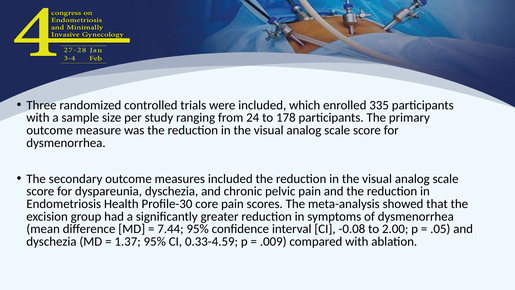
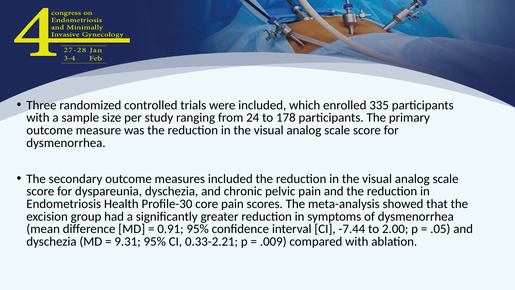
7.44: 7.44 -> 0.91 (170, 229)
-0.08: -0.08 -> -7.44 (352, 229)
1.37: 1.37 -> 9.31 (128, 241)
0.33-4.59: 0.33-4.59 -> 0.33-2.21 (212, 241)
